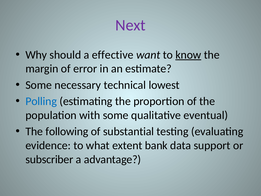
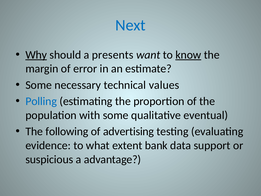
Next colour: purple -> blue (131, 25)
Why underline: none -> present (36, 55)
effective: effective -> presents (113, 55)
lowest: lowest -> values (164, 85)
substantial: substantial -> advertising (129, 131)
subscriber: subscriber -> suspicious (49, 159)
